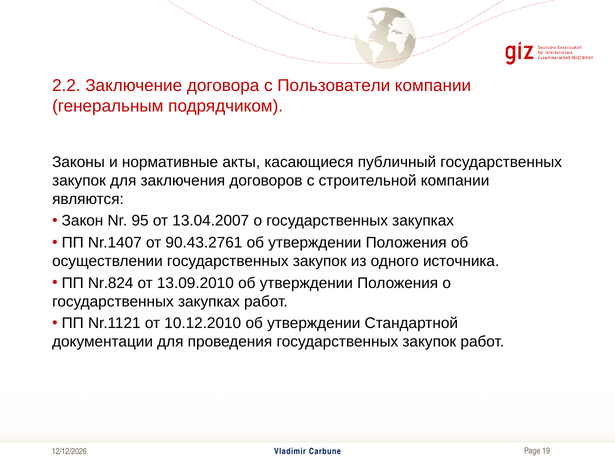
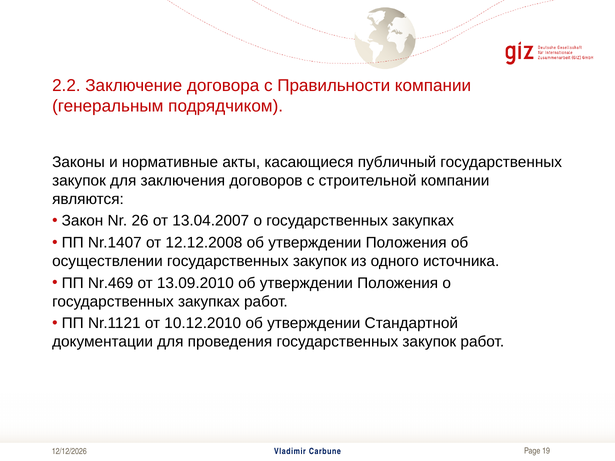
Пользователи: Пользователи -> Правильности (334, 86)
95: 95 -> 26 (140, 221)
90.43.2761: 90.43.2761 -> 12.12.2008 (204, 243)
Nr.824: Nr.824 -> Nr.469 (111, 283)
